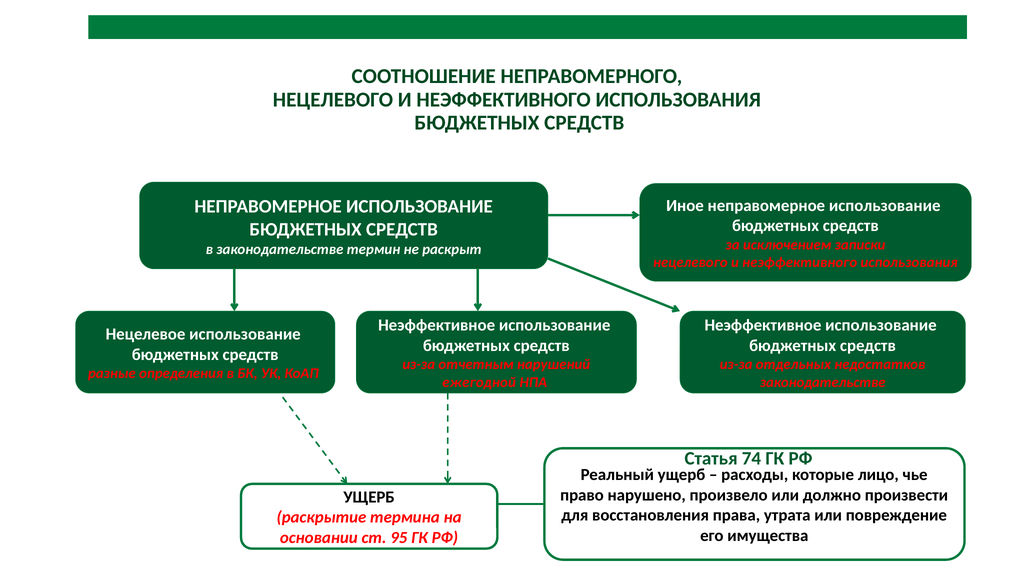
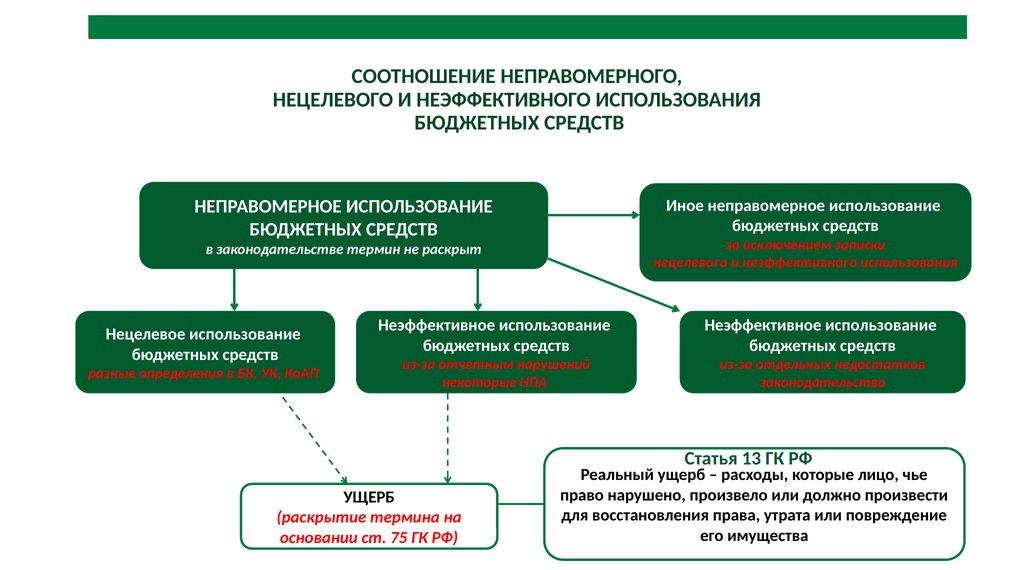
ежегодной: ежегодной -> некоторые (479, 382)
законодательстве: законодательстве -> законодательство (823, 382)
74: 74 -> 13 (751, 459)
95: 95 -> 75 (399, 538)
